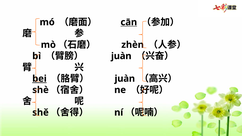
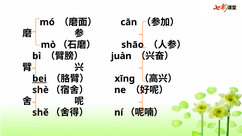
cān underline: present -> none (129, 22)
zhèn: zhèn -> shāo (133, 45)
juàn: juàn -> xīng (125, 79)
